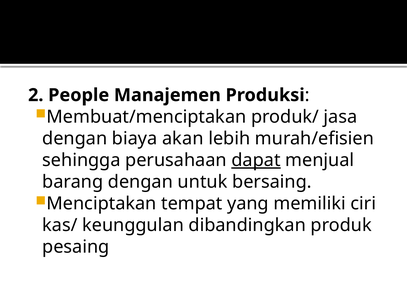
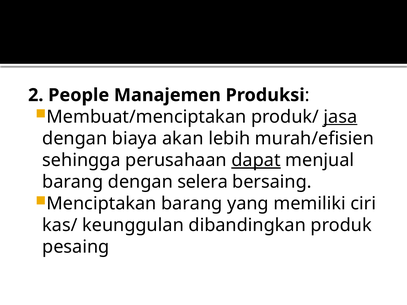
jasa underline: none -> present (340, 117)
untuk: untuk -> selera (203, 182)
Menciptakan tempat: tempat -> barang (192, 204)
